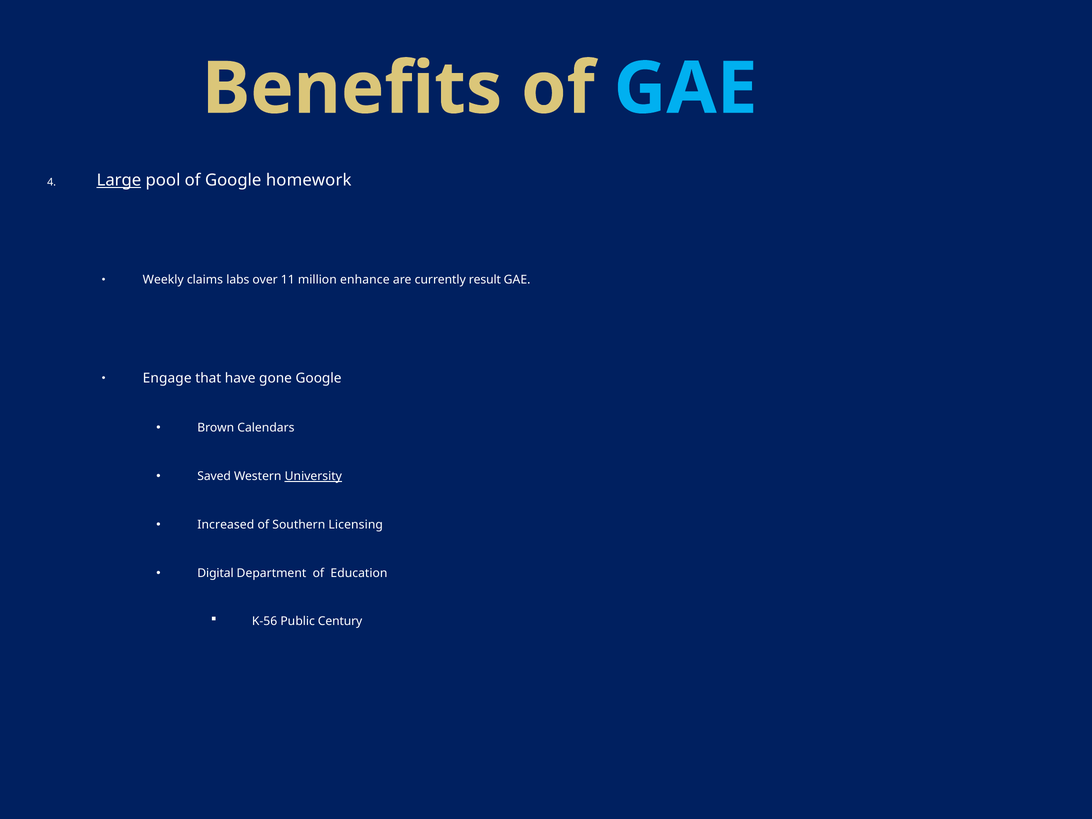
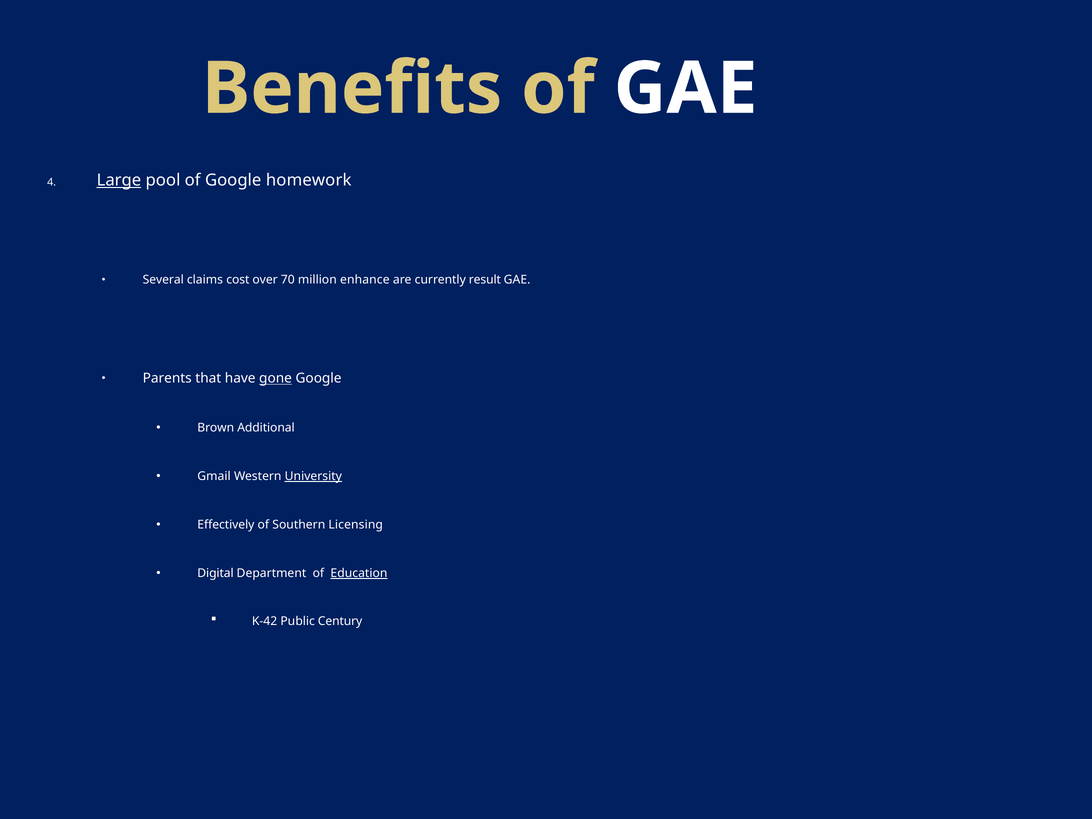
GAE colour: light blue -> white (686, 89)
Weekly: Weekly -> Several (163, 280)
labs: labs -> cost (238, 280)
11: 11 -> 70 (288, 280)
Engage: Engage -> Parents (167, 378)
gone underline: none -> present (276, 378)
Calendars: Calendars -> Additional (266, 428)
Saved: Saved -> Gmail (214, 476)
Increased: Increased -> Effectively (226, 525)
Education underline: none -> present (359, 573)
K-56: K-56 -> K-42 (265, 621)
